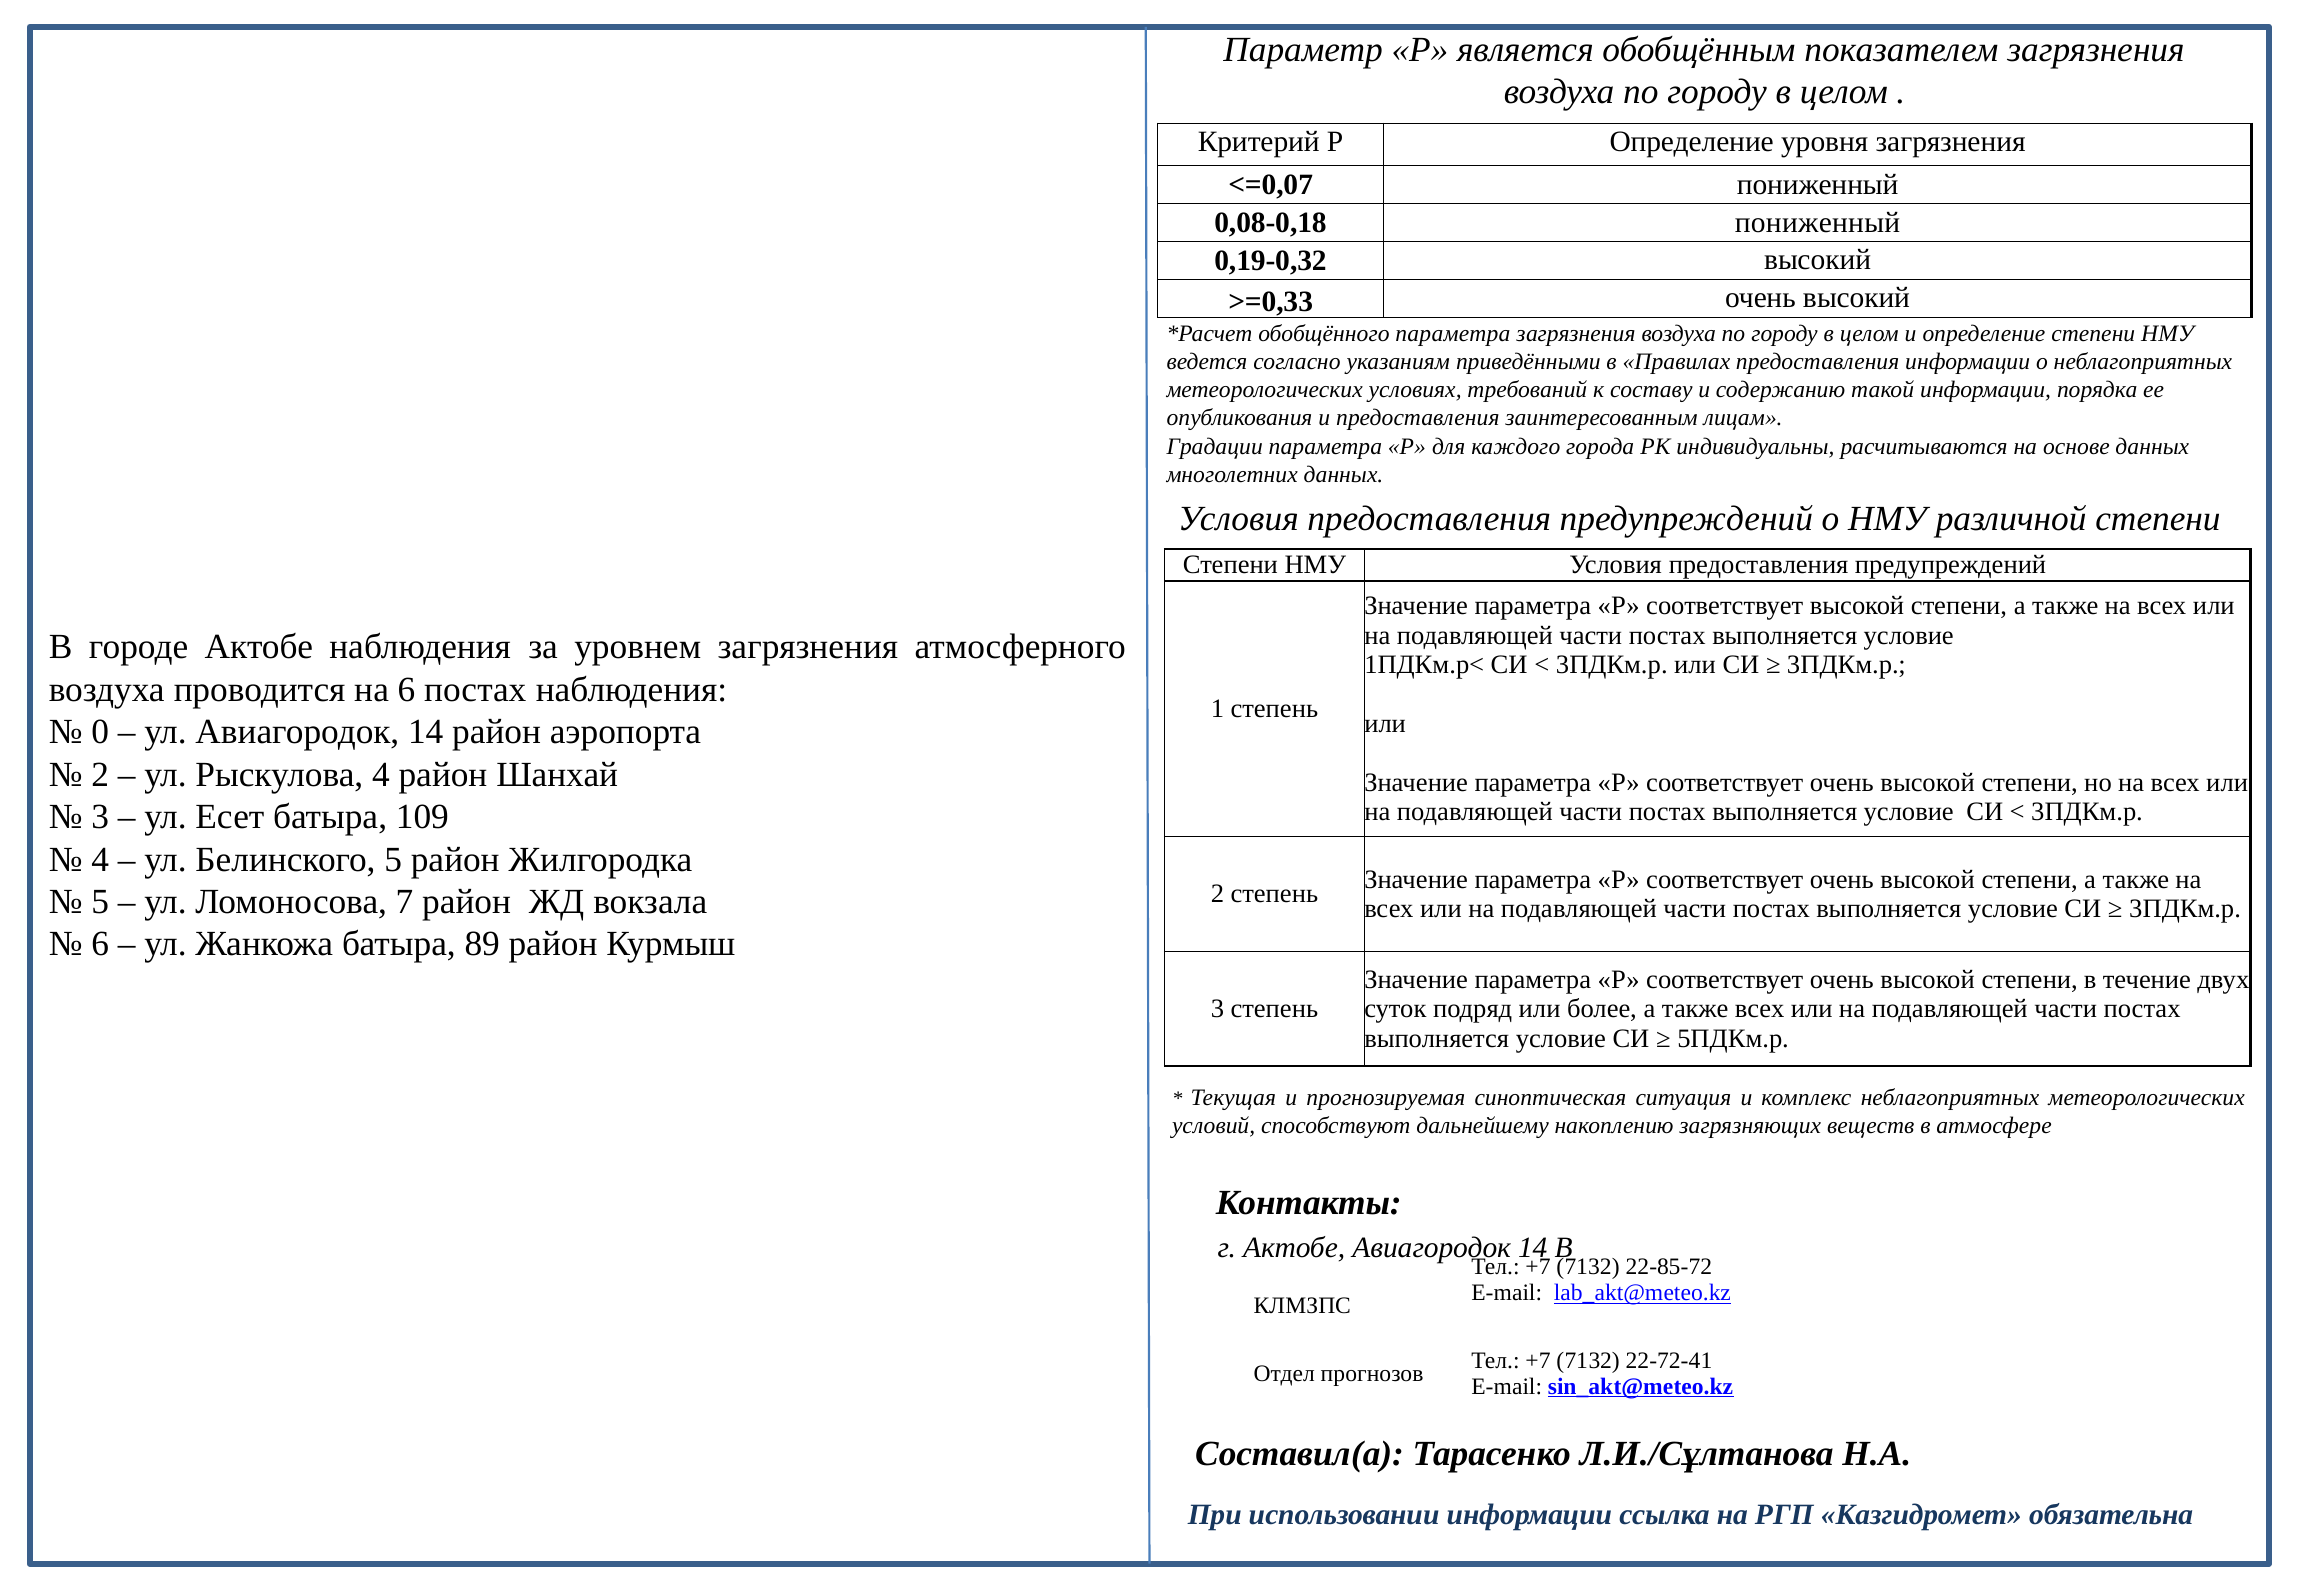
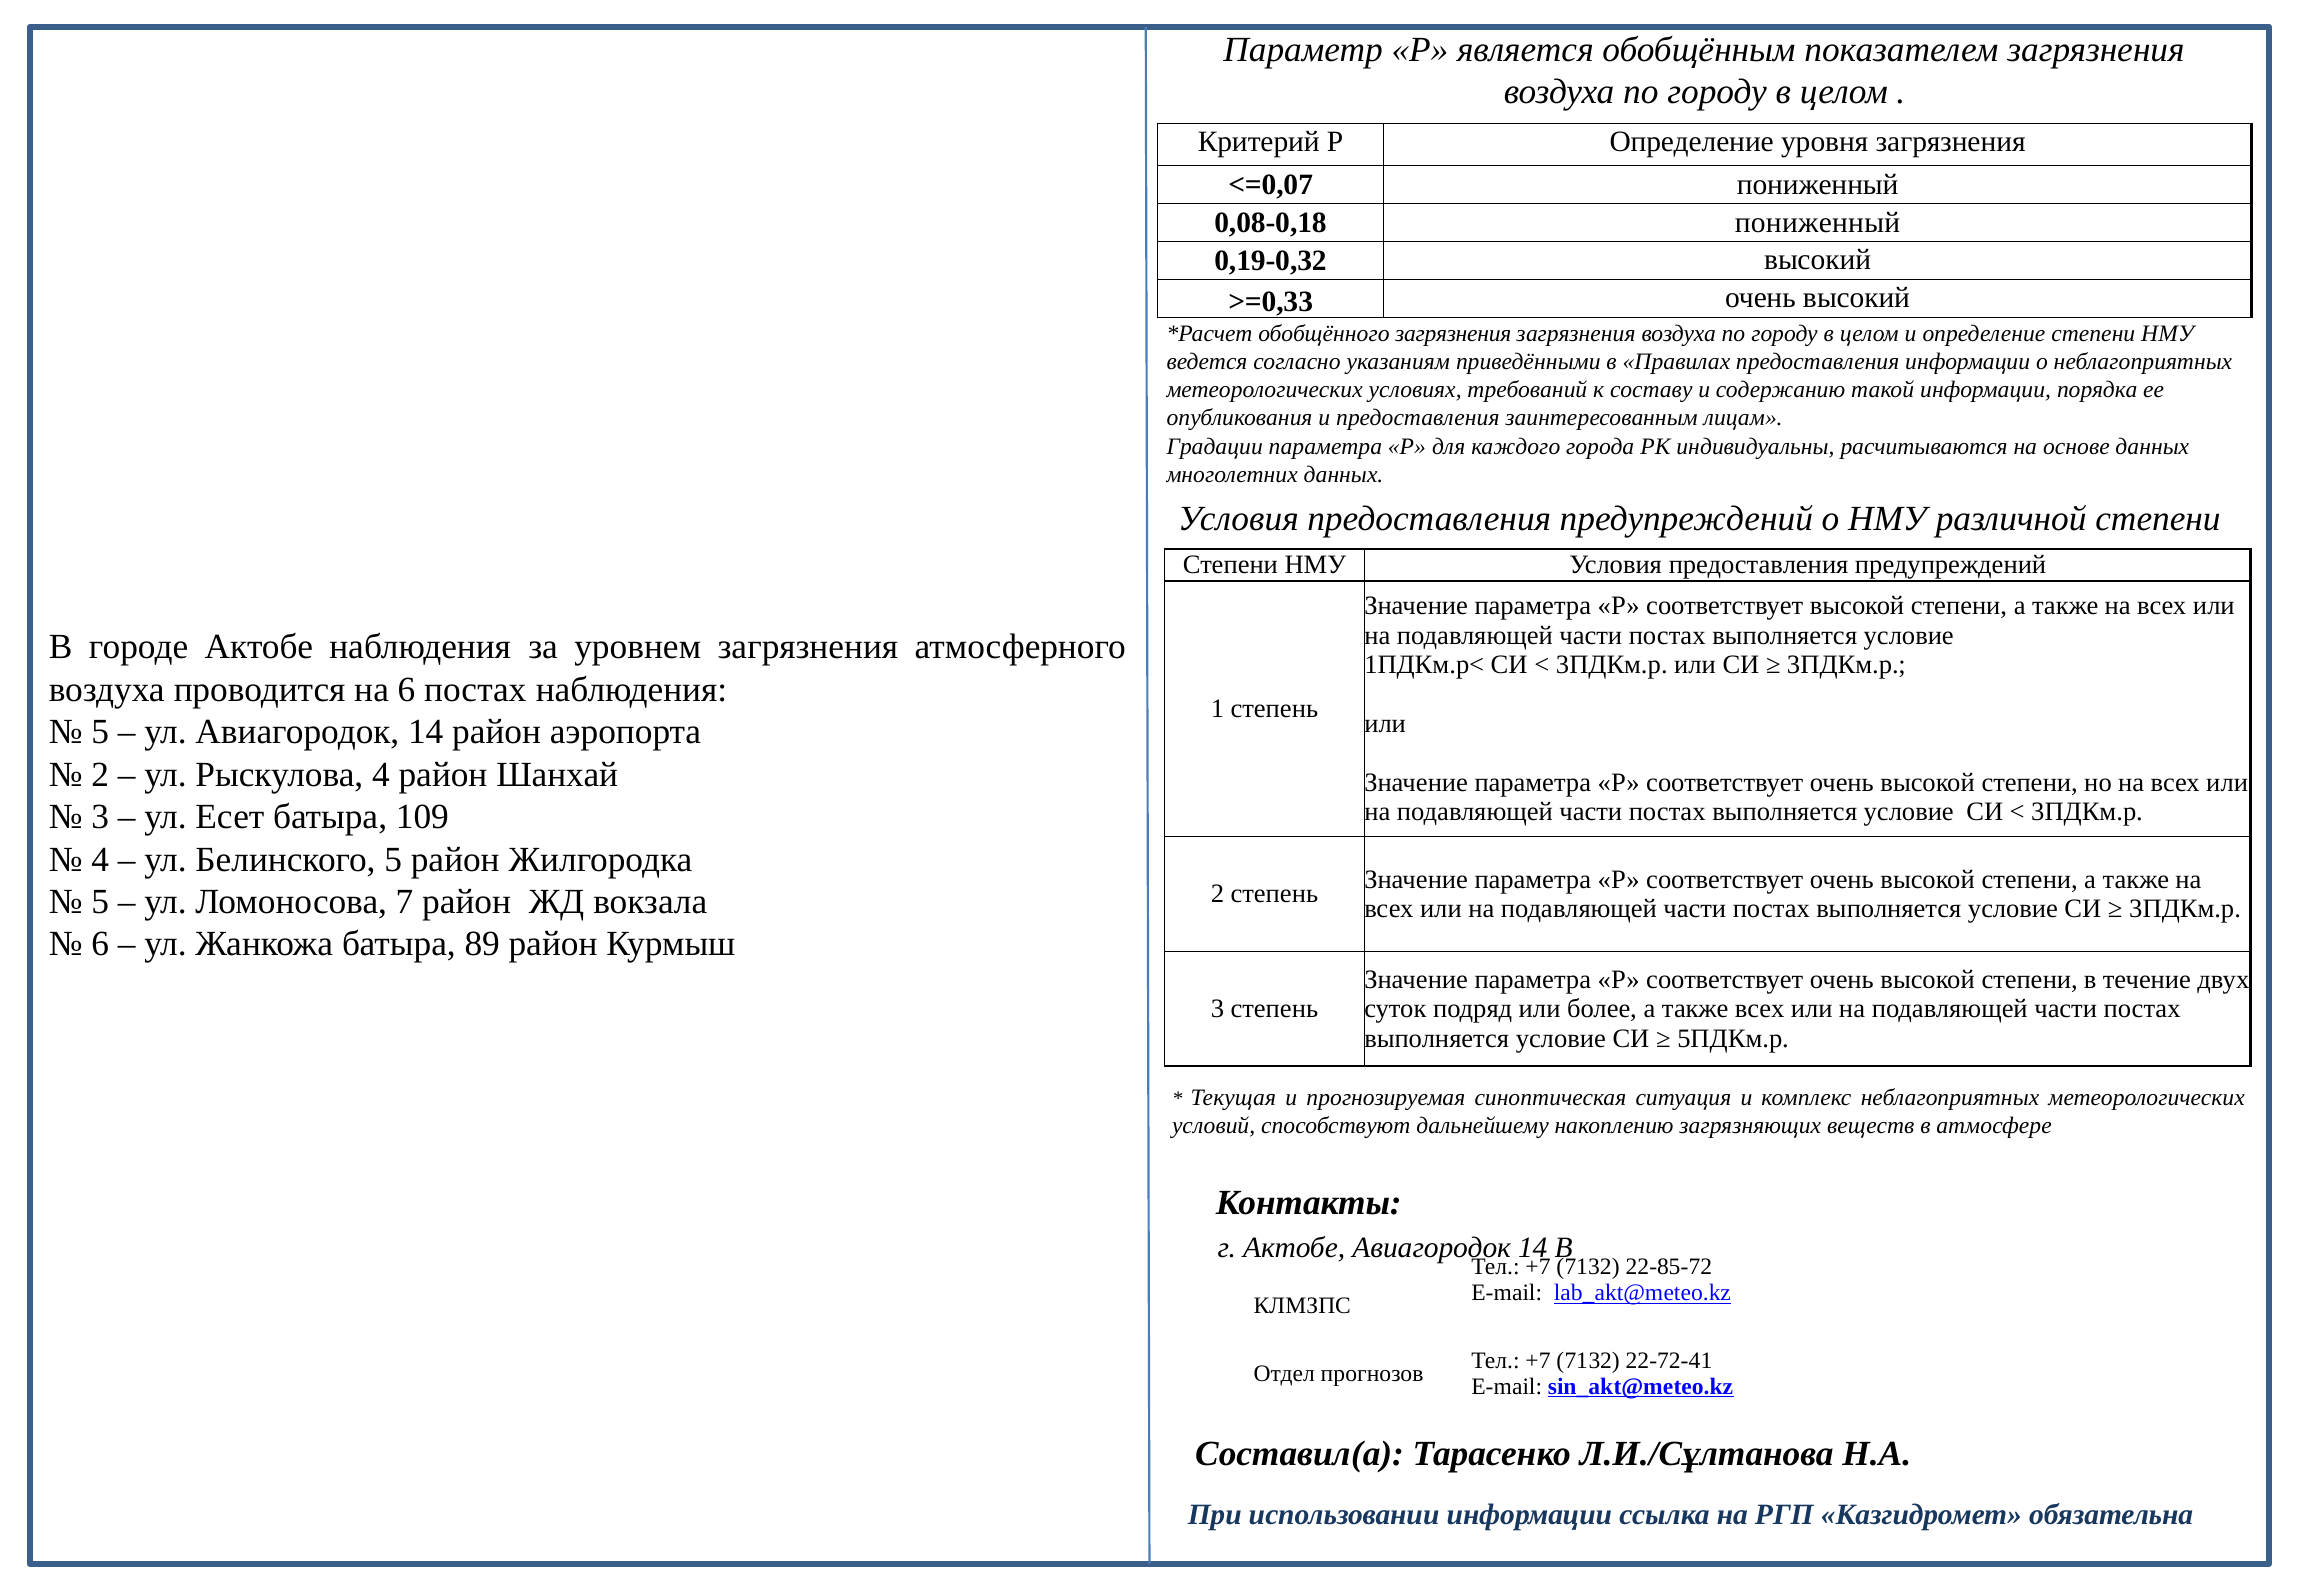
обобщённого параметра: параметра -> загрязнения (1453, 334)
0: 0 -> 5 (100, 732)
